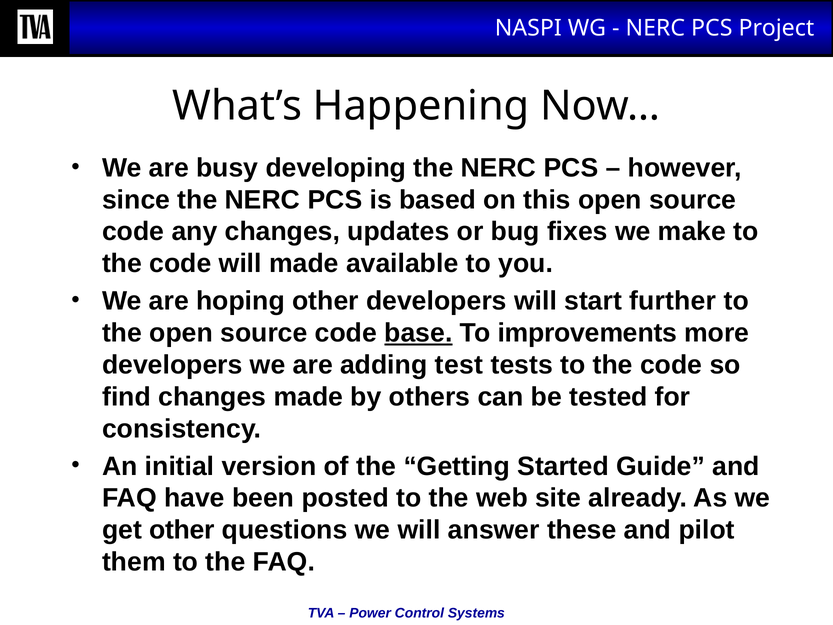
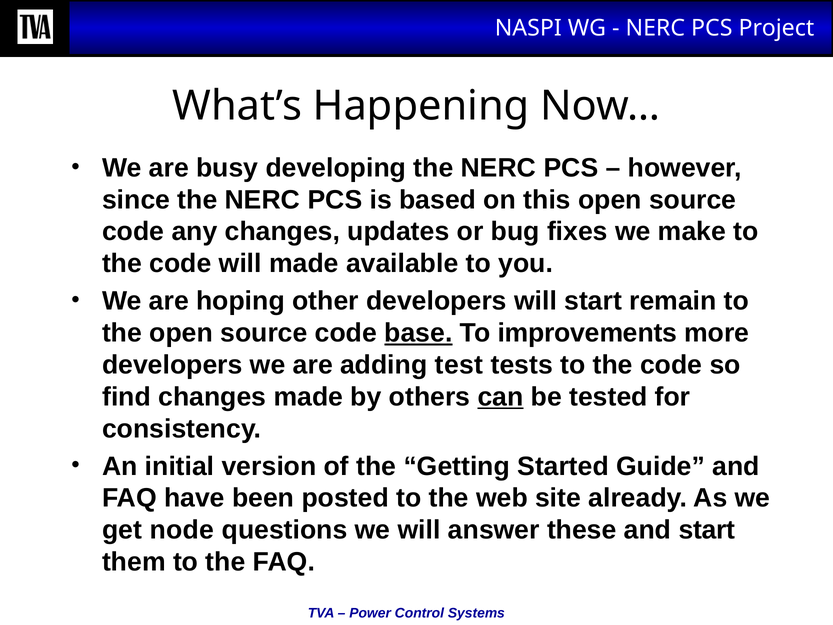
further: further -> remain (673, 301)
can underline: none -> present (500, 397)
get other: other -> node (182, 530)
and pilot: pilot -> start (707, 530)
